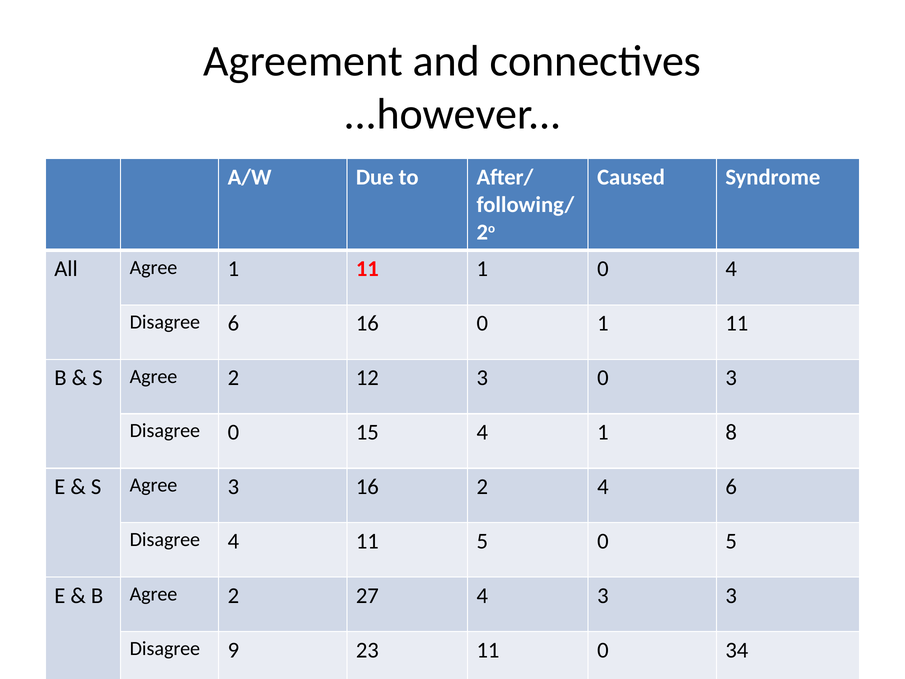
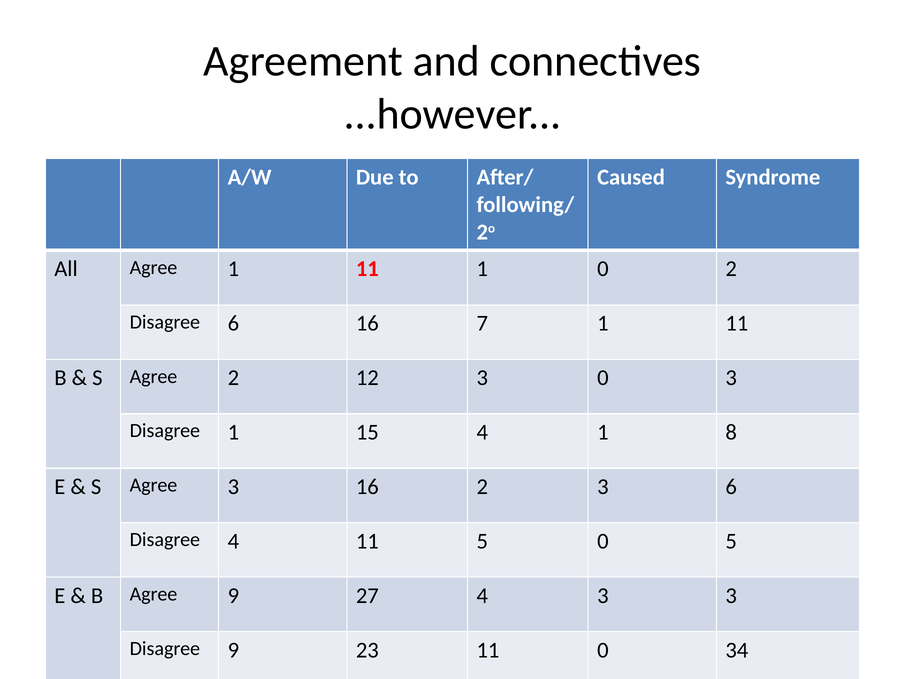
0 4: 4 -> 2 (731, 269)
16 0: 0 -> 7 (482, 323)
Disagree 0: 0 -> 1 (233, 432)
2 4: 4 -> 3 (603, 487)
B Agree 2: 2 -> 9 (233, 596)
